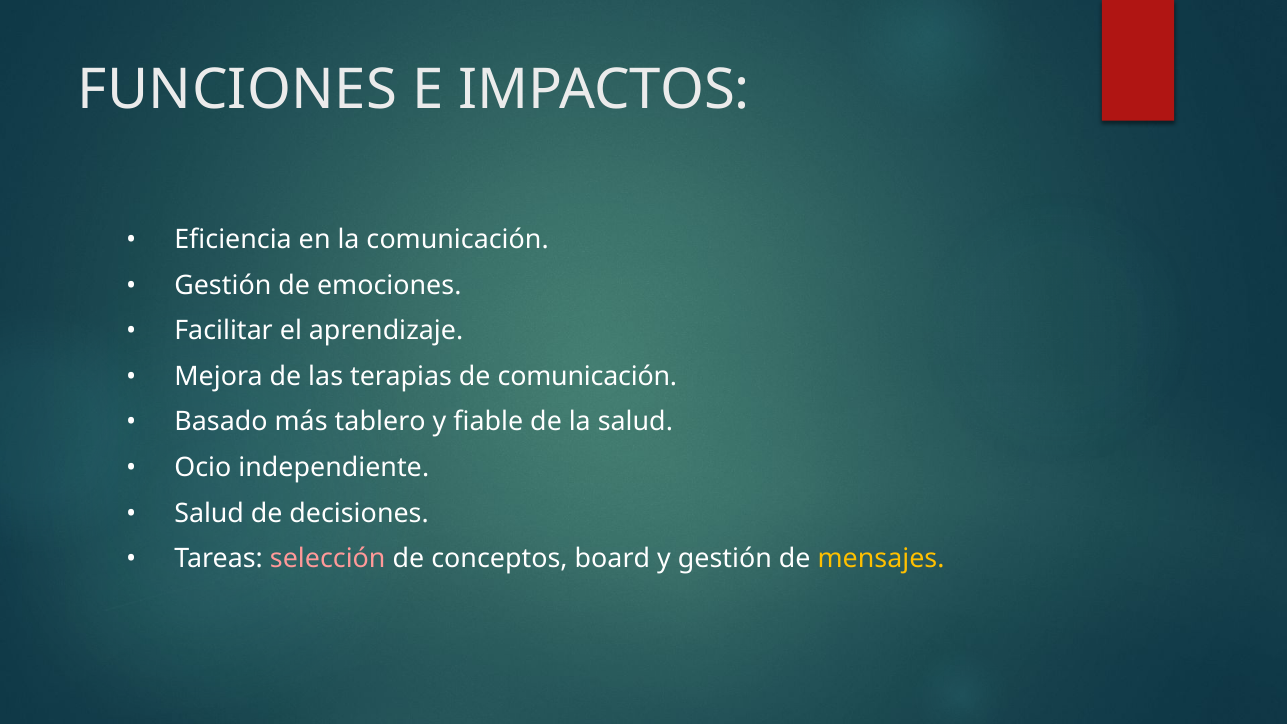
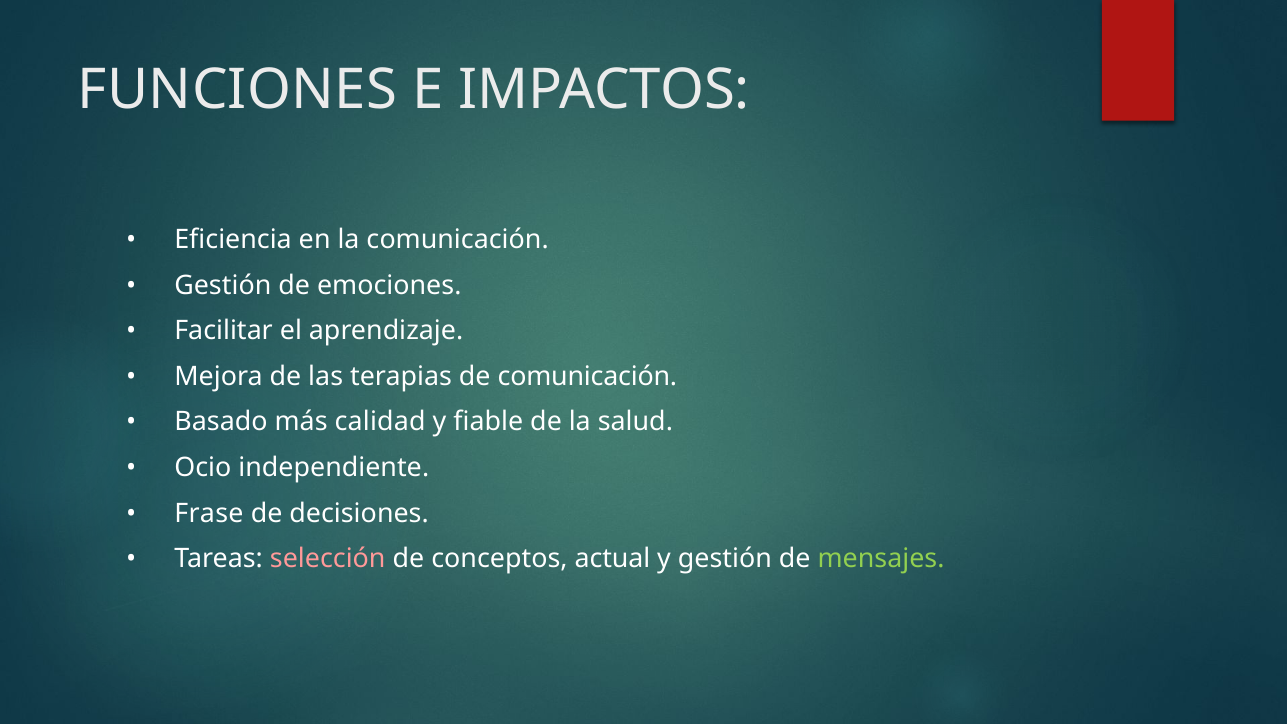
tablero: tablero -> calidad (380, 422)
Salud: Salud -> Frase (209, 513)
board: board -> actual (612, 559)
mensajes colour: yellow -> light green (881, 559)
